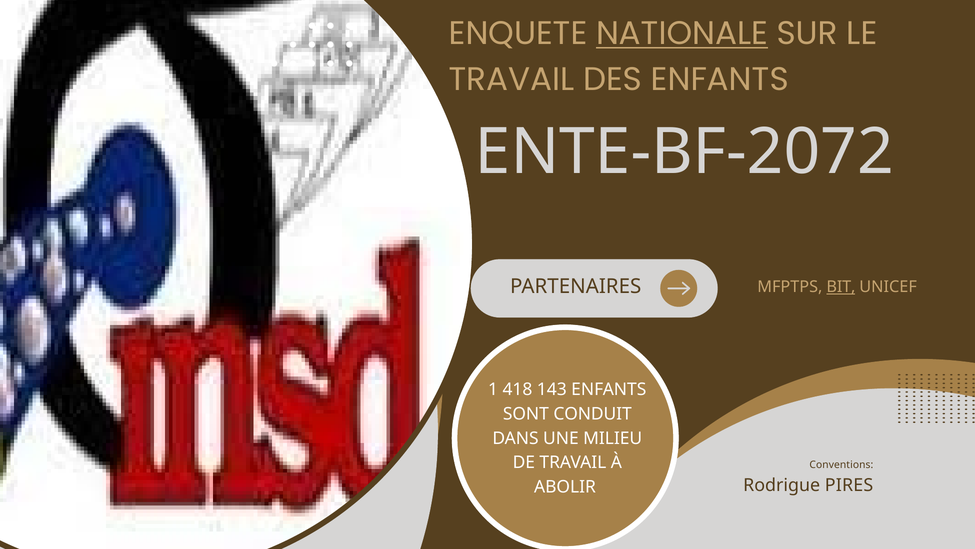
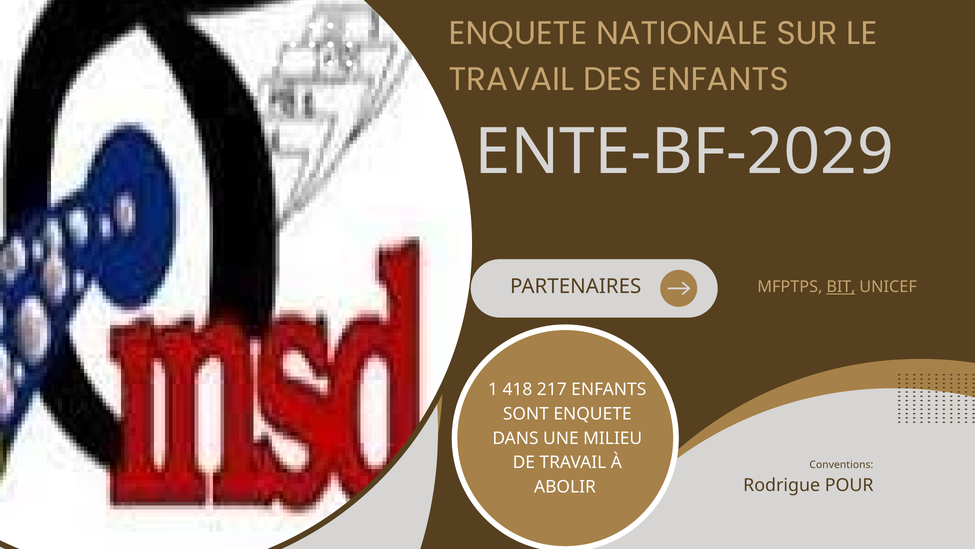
NATIONALE underline: present -> none (682, 34)
ENTE-BF-2072: ENTE-BF-2072 -> ENTE-BF-2029 (684, 152)
143: 143 -> 217 (552, 389)
SONT CONDUIT: CONDUIT -> ENQUETE (592, 413)
PIRES: PIRES -> POUR (849, 485)
